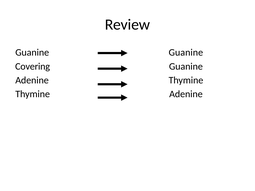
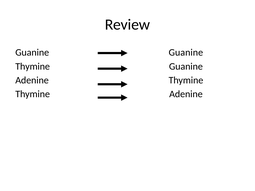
Covering: Covering -> Thymine (33, 66)
